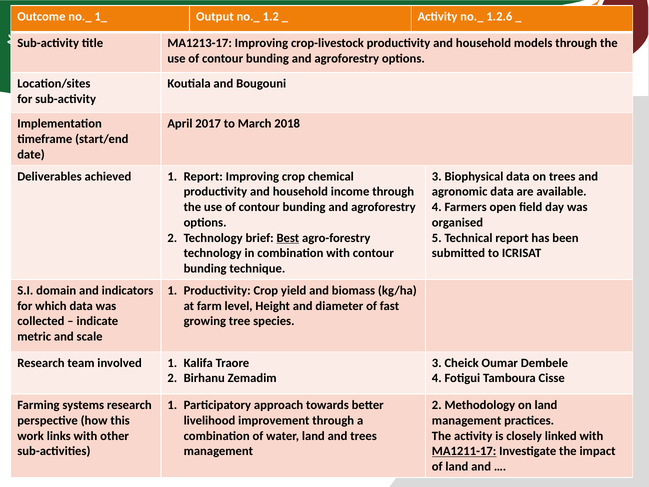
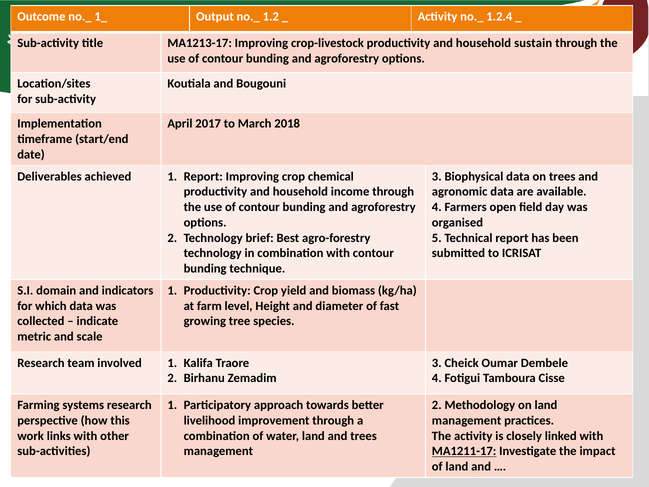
1.2.6: 1.2.6 -> 1.2.4 (499, 17)
models: models -> sustain (533, 43)
Best underline: present -> none (288, 238)
